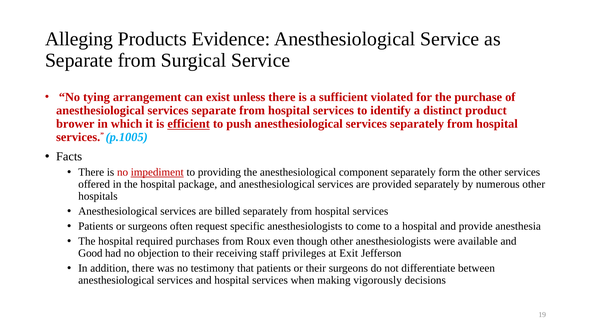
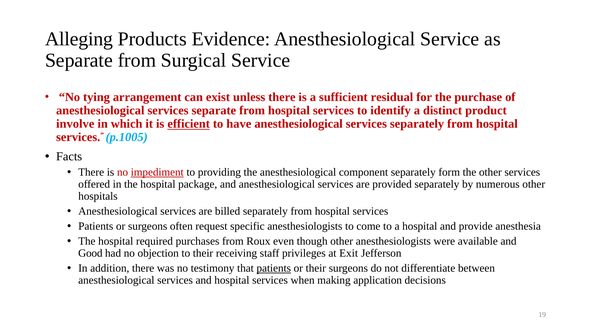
violated: violated -> residual (392, 97)
brower: brower -> involve (75, 124)
push: push -> have (239, 124)
patients underline: none -> present (274, 269)
vigorously: vigorously -> application (378, 280)
